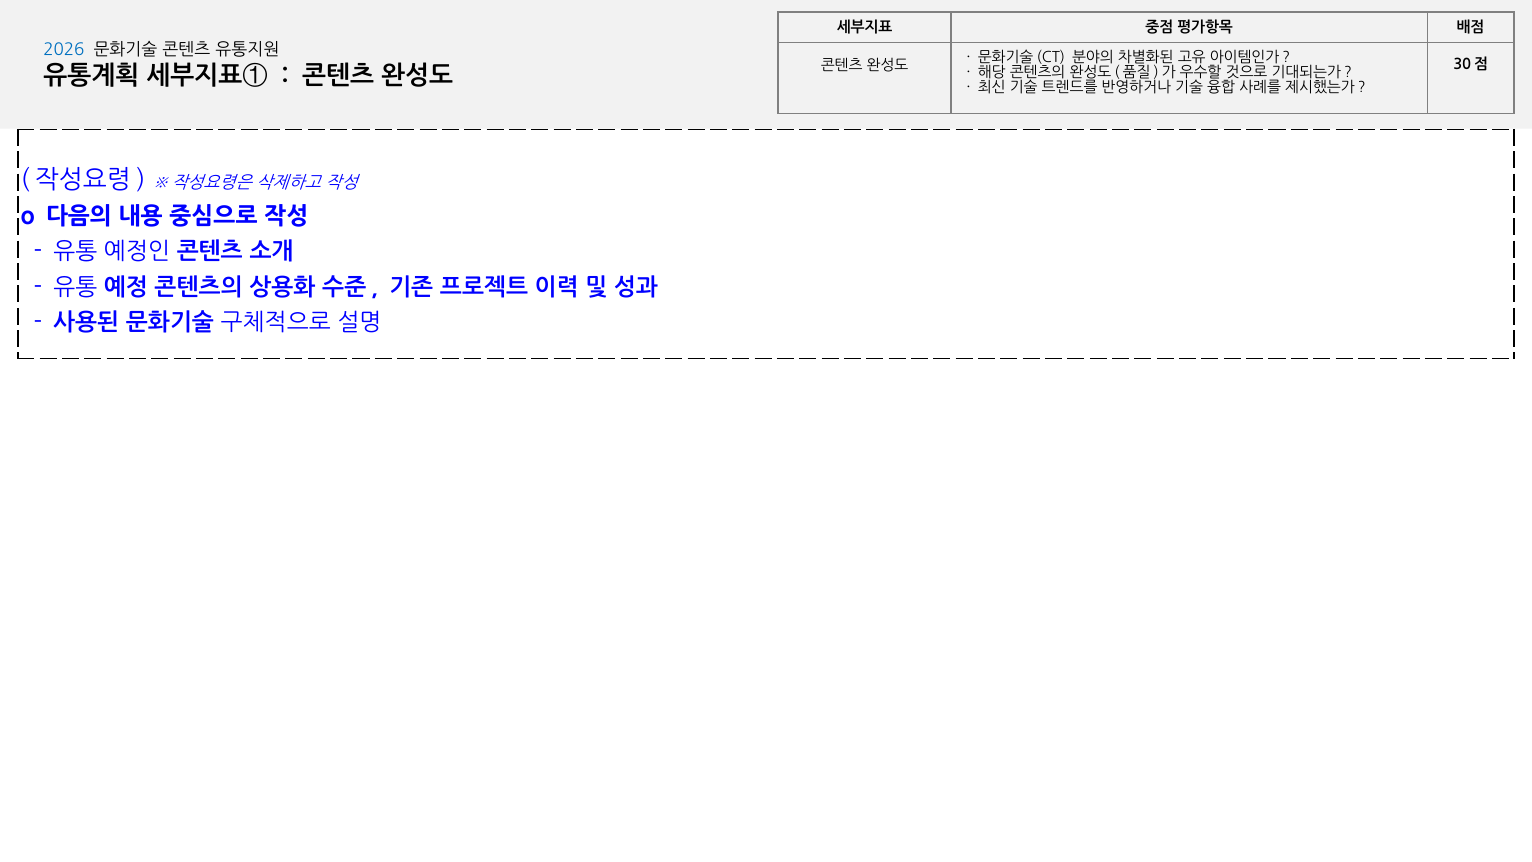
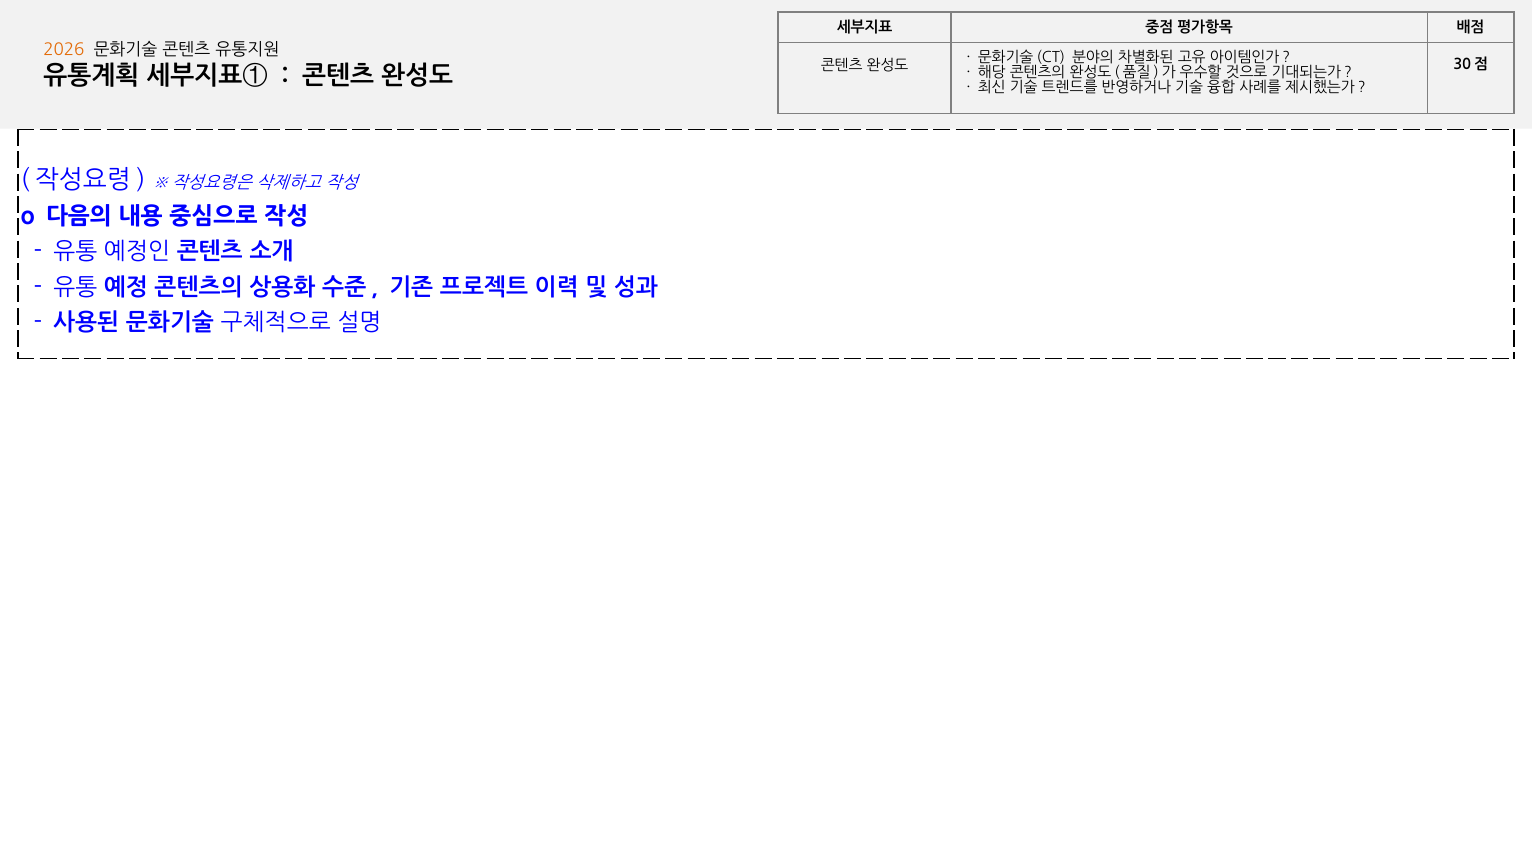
2026 colour: blue -> orange (64, 50)
